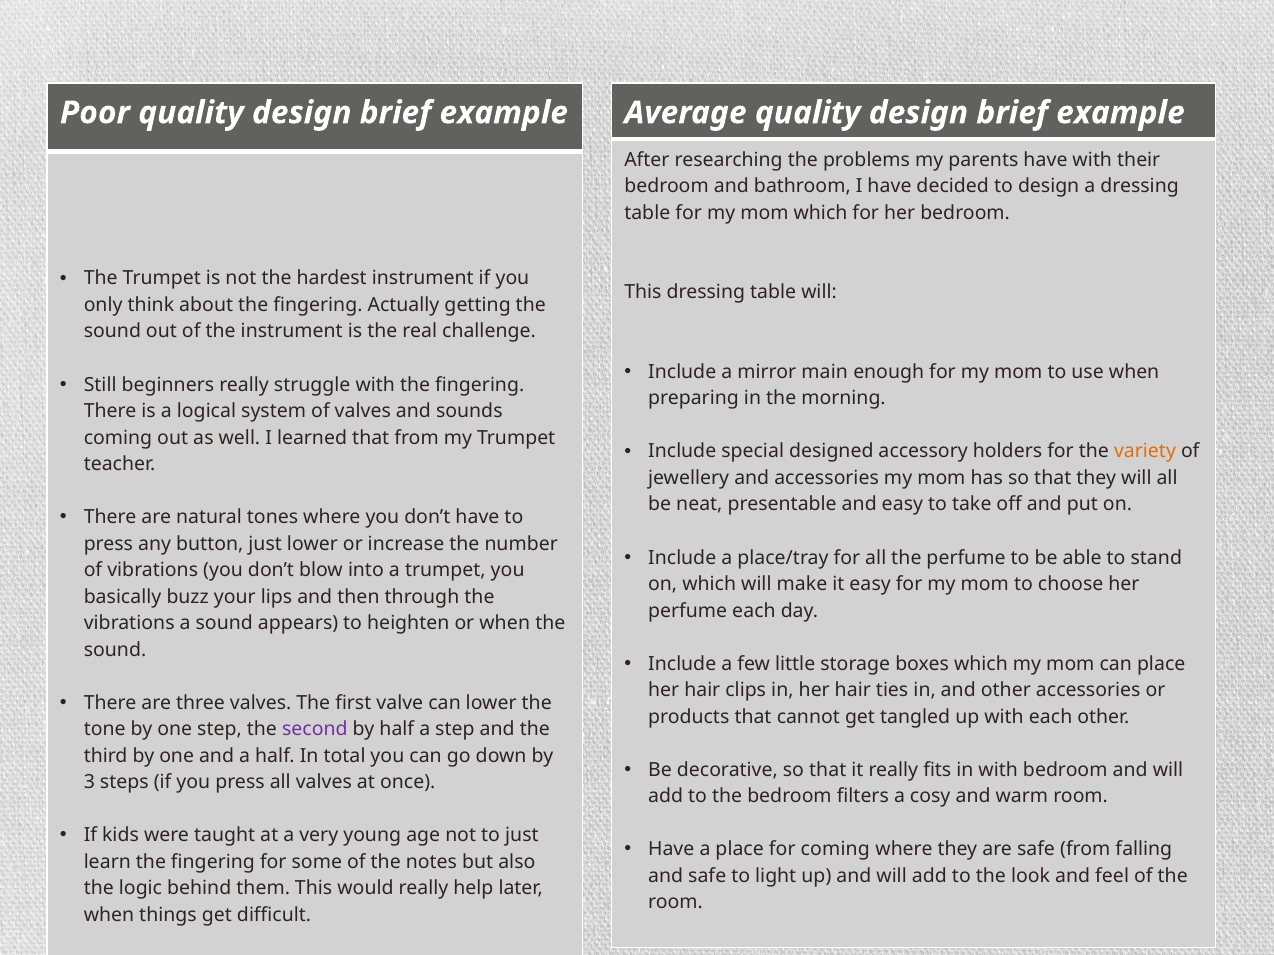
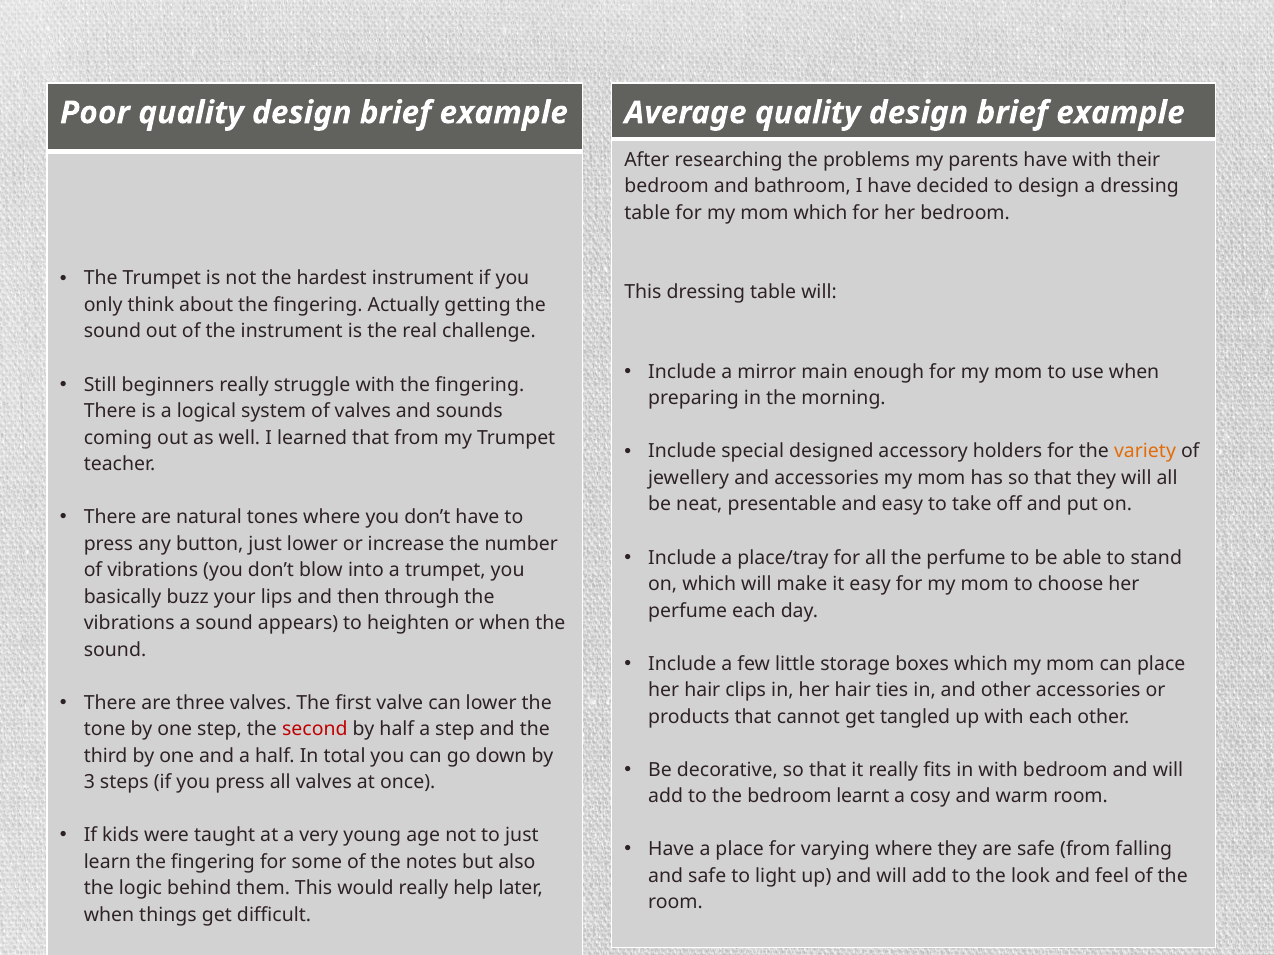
second colour: purple -> red (315, 730)
filters: filters -> learnt (863, 797)
for coming: coming -> varying (835, 850)
